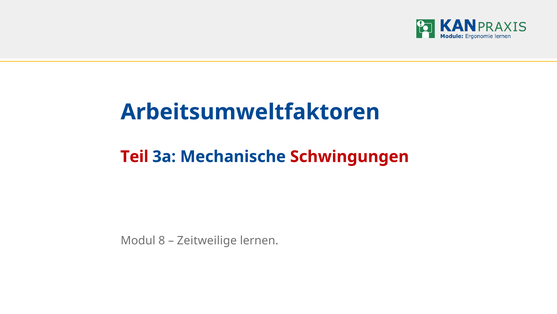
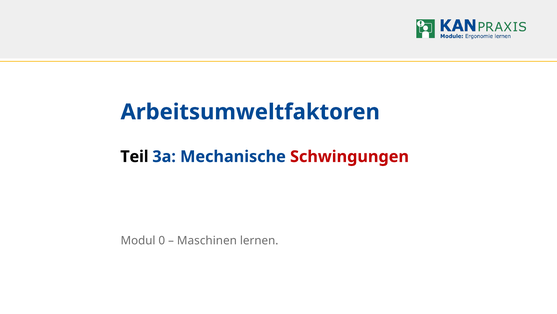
Teil colour: red -> black (134, 156)
8: 8 -> 0 (162, 240)
Zeitweilige: Zeitweilige -> Maschinen (207, 240)
